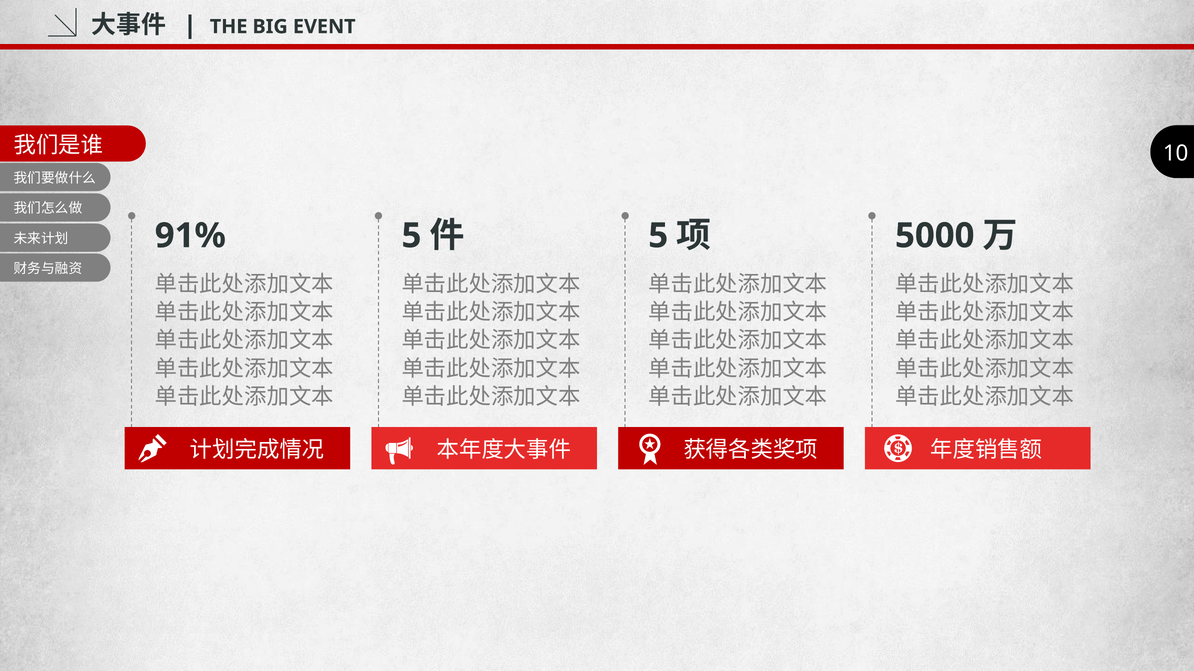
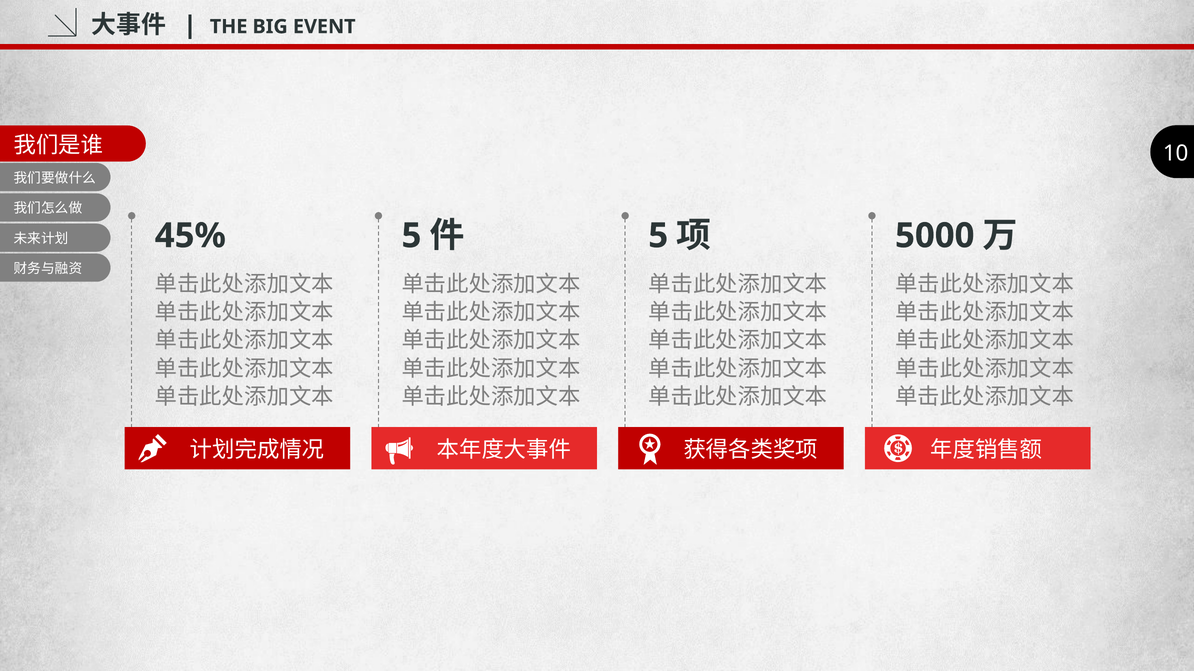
91%: 91% -> 45% (190, 236)
